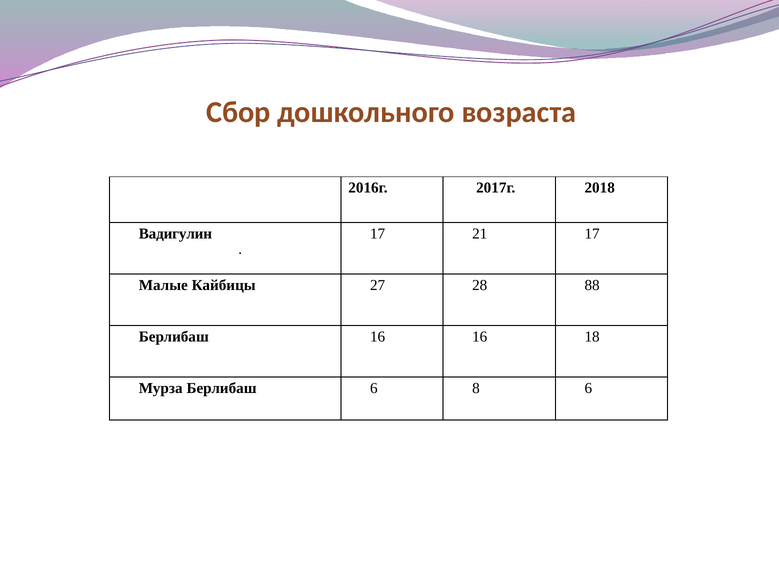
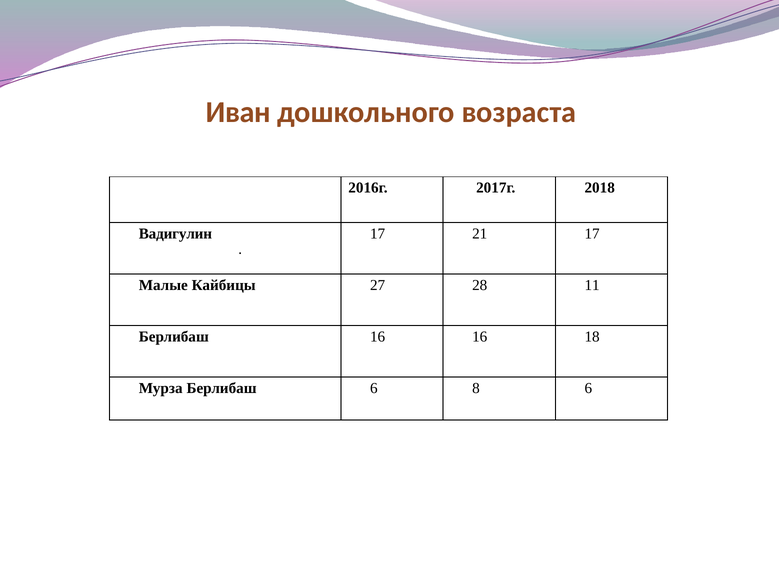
Сбор: Сбор -> Иван (238, 112)
88: 88 -> 11 (592, 285)
